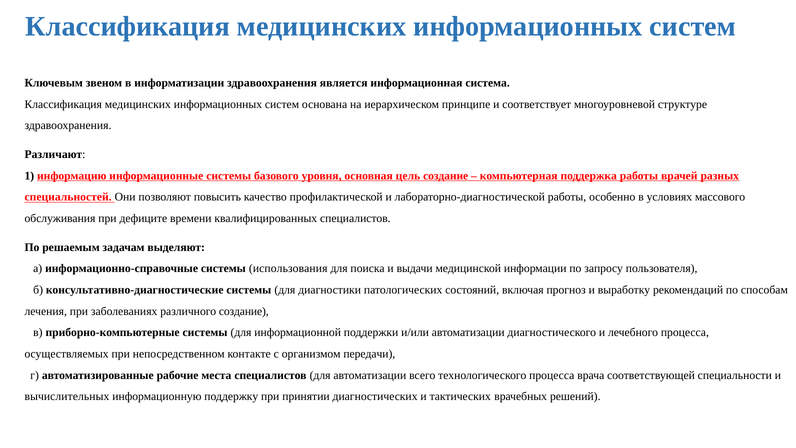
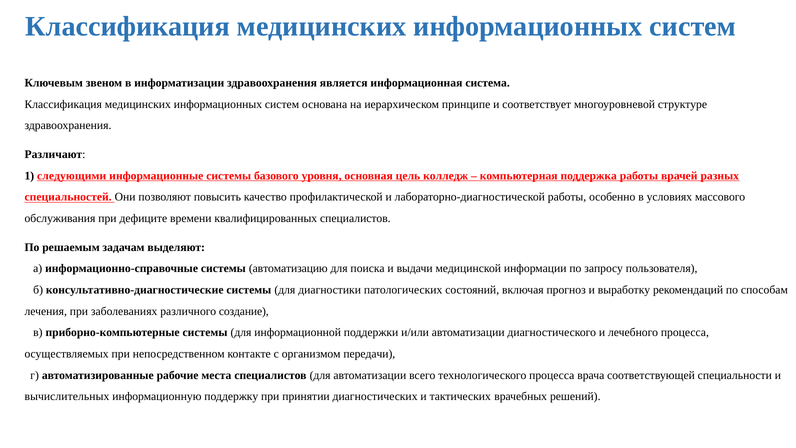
информацию: информацию -> следующими (72, 176)
цель создание: создание -> колледж (446, 176)
использования: использования -> автоматизацию (288, 268)
